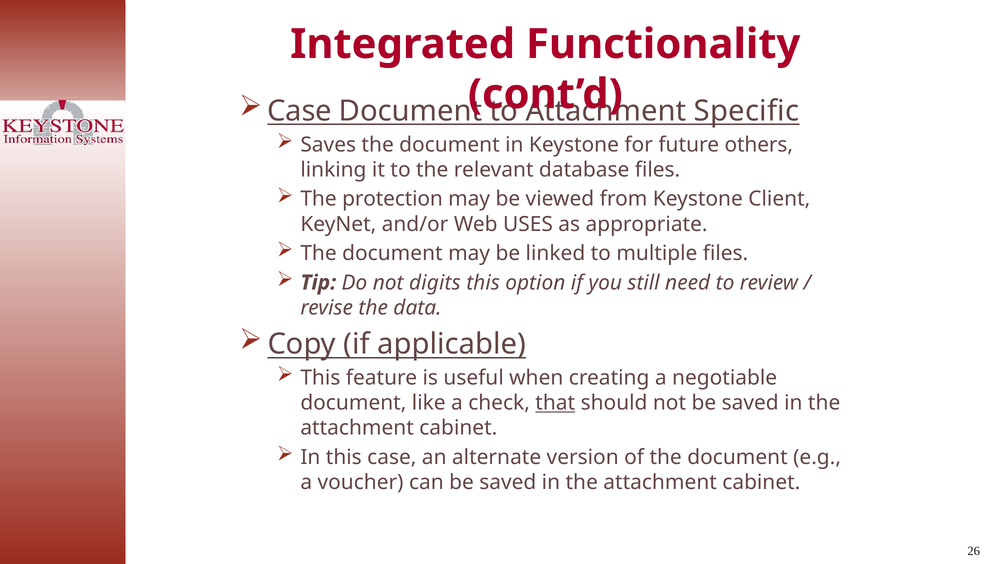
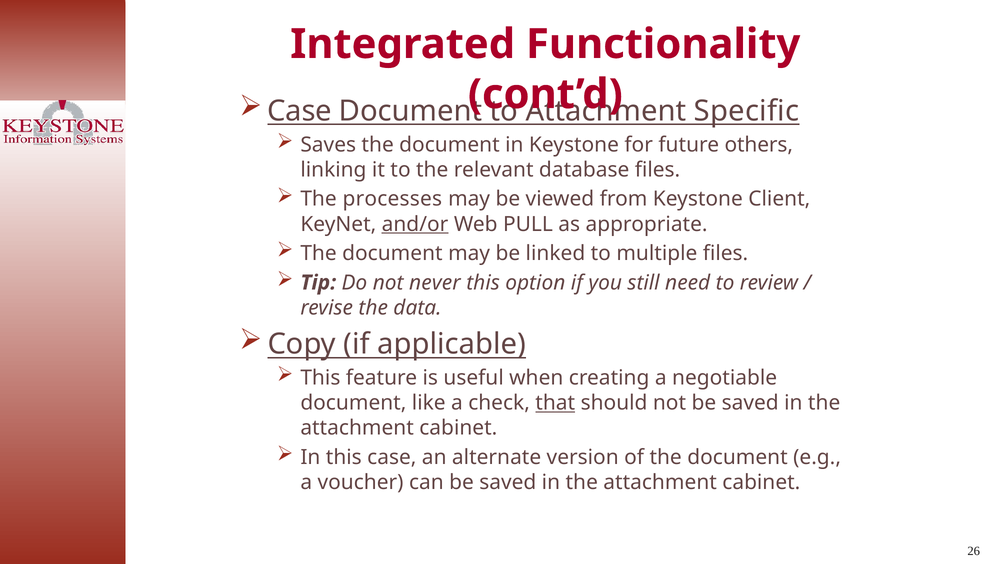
protection: protection -> processes (392, 199)
and/or underline: none -> present (415, 224)
USES: USES -> PULL (528, 224)
digits: digits -> never (435, 283)
